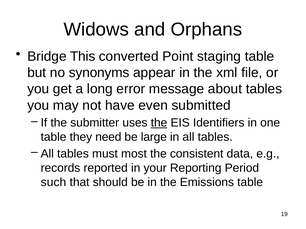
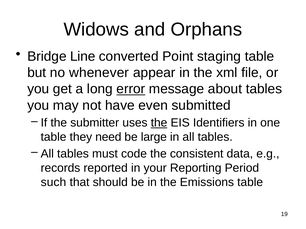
This: This -> Line (83, 57)
synonyms: synonyms -> whenever (99, 73)
error underline: none -> present (131, 89)
most: most -> code (134, 154)
